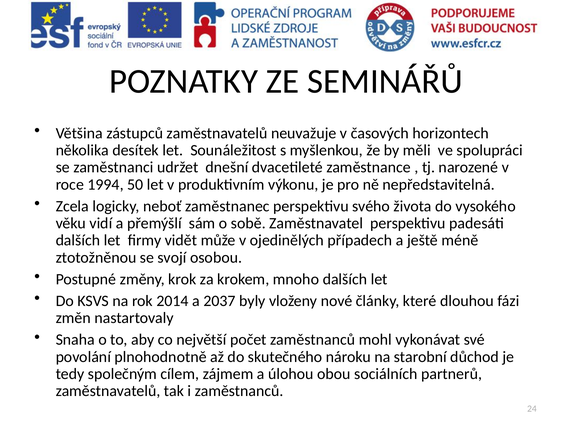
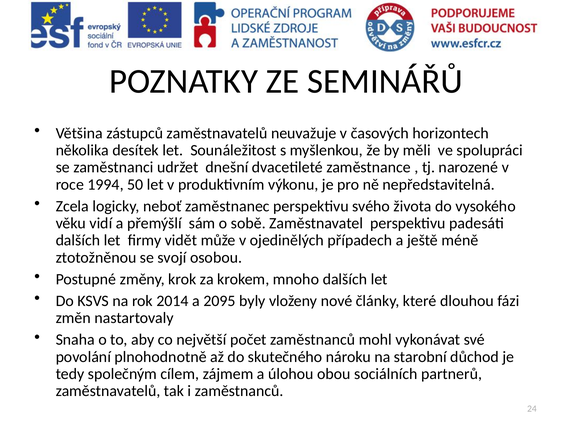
2037: 2037 -> 2095 (220, 301)
